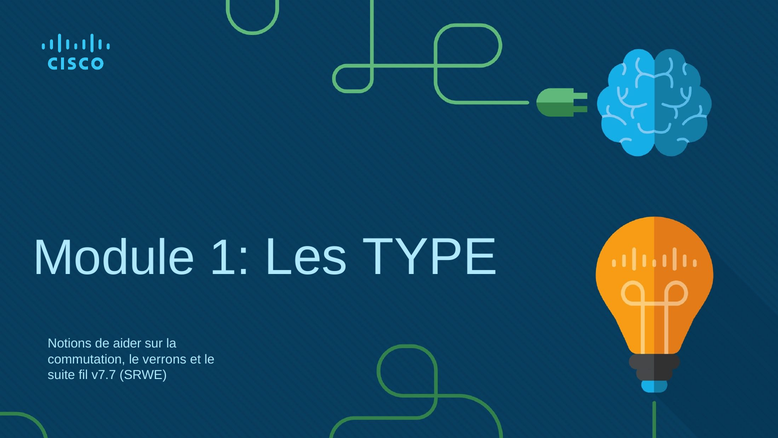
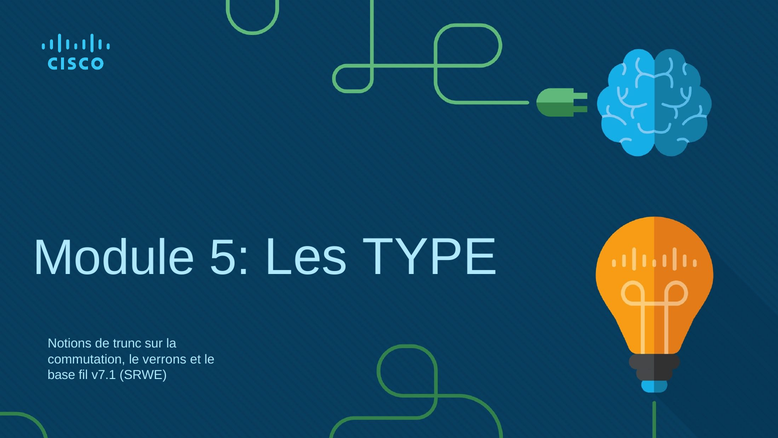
1: 1 -> 5 (230, 257)
aider: aider -> trunc (127, 343)
suite: suite -> base (61, 375)
v7.7: v7.7 -> v7.1 (104, 375)
